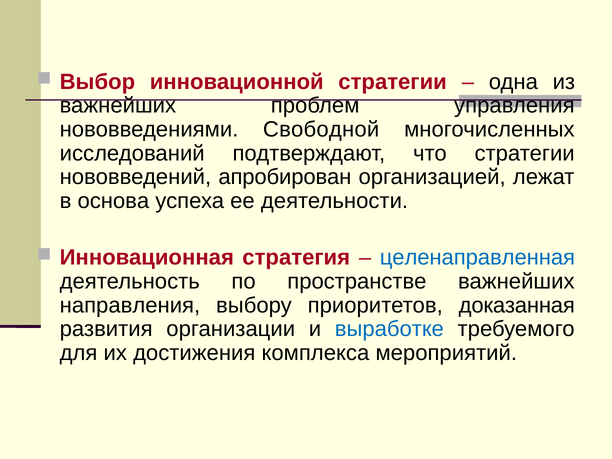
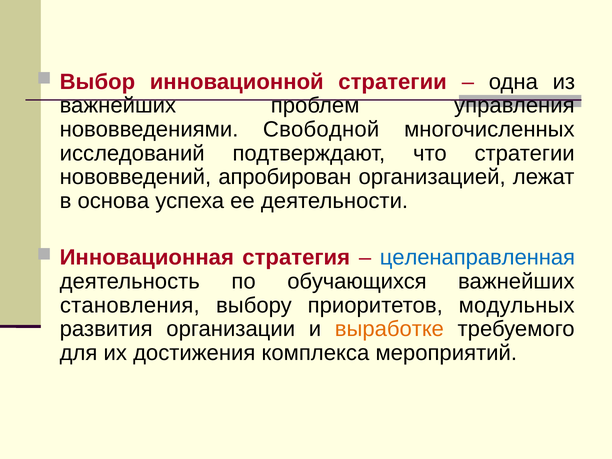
пространстве: пространстве -> обучающихся (357, 281)
направления: направления -> становления (130, 305)
доказанная: доказанная -> модульных (517, 305)
выработке colour: blue -> orange (389, 329)
